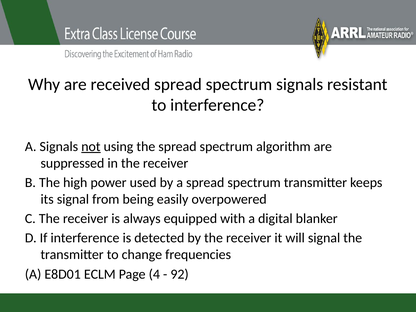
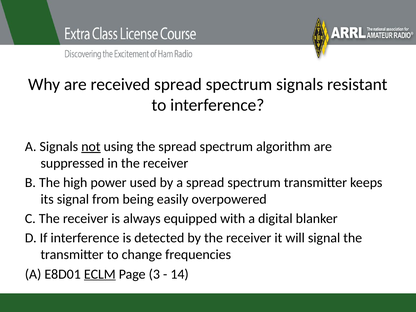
ECLM underline: none -> present (100, 274)
4: 4 -> 3 (154, 274)
92: 92 -> 14 (180, 274)
